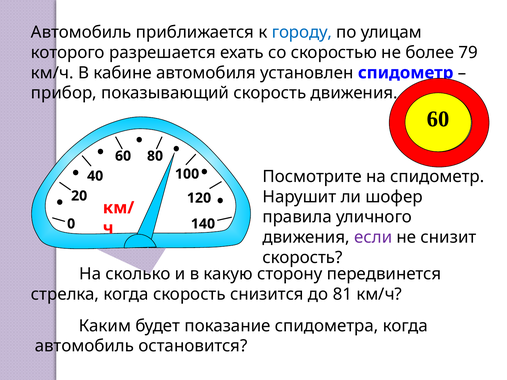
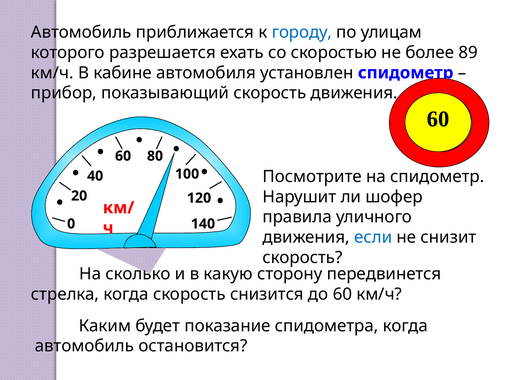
79: 79 -> 89 (468, 53)
если colour: purple -> blue (373, 237)
до 81: 81 -> 60 (342, 294)
